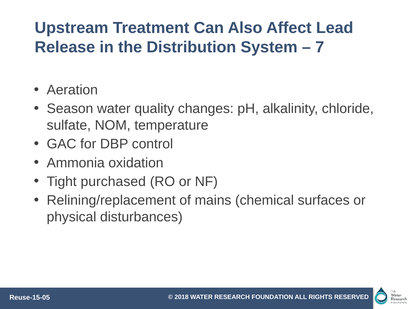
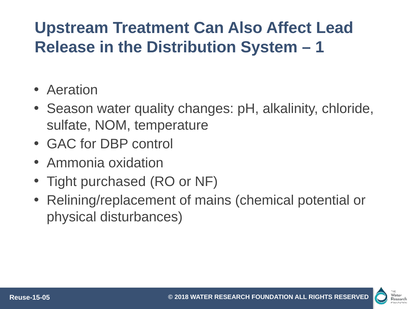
7: 7 -> 1 (320, 47)
surfaces: surfaces -> potential (324, 200)
